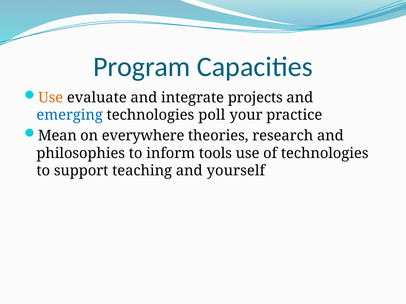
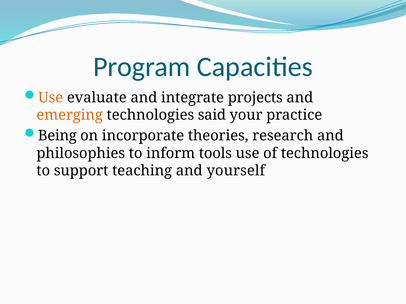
emerging colour: blue -> orange (70, 115)
poll: poll -> said (212, 115)
Mean: Mean -> Being (57, 136)
everywhere: everywhere -> incorporate (143, 136)
